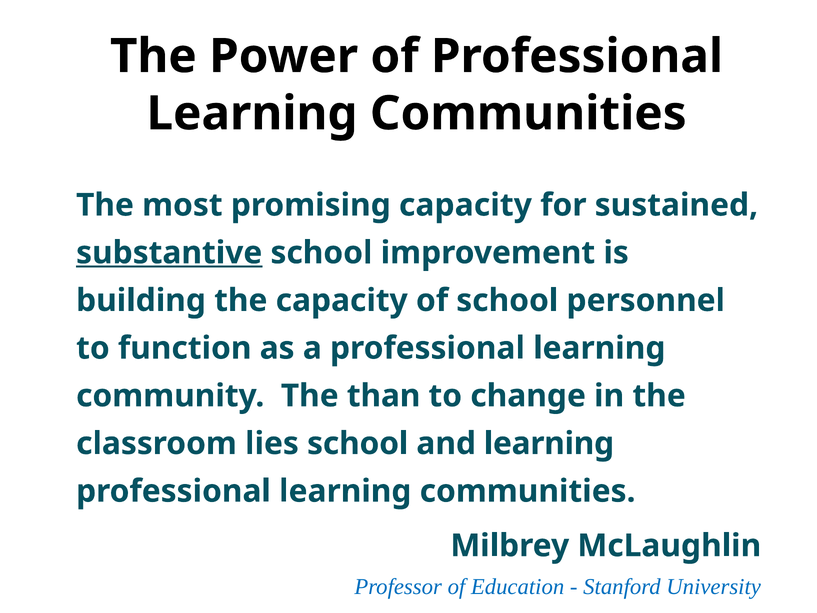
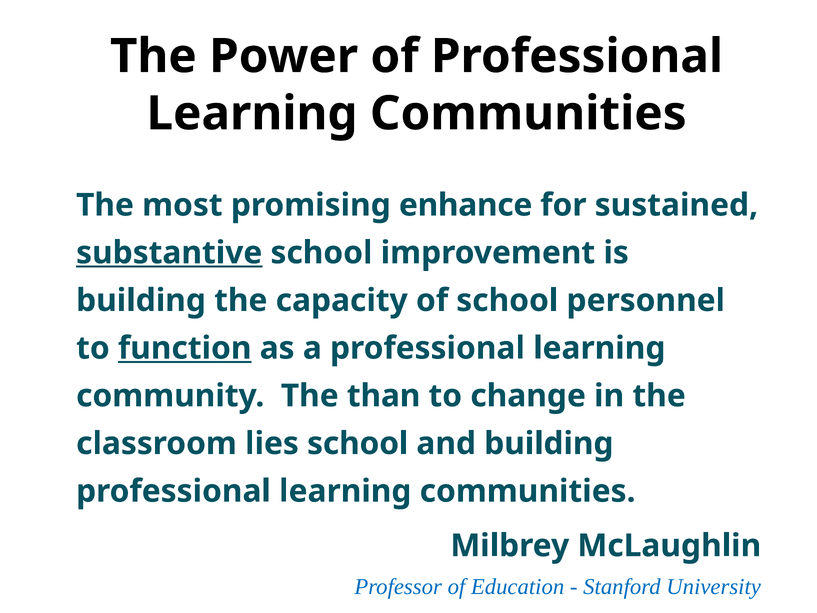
promising capacity: capacity -> enhance (466, 205)
function underline: none -> present (185, 348)
and learning: learning -> building (549, 443)
